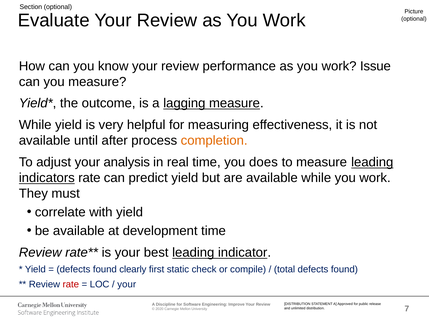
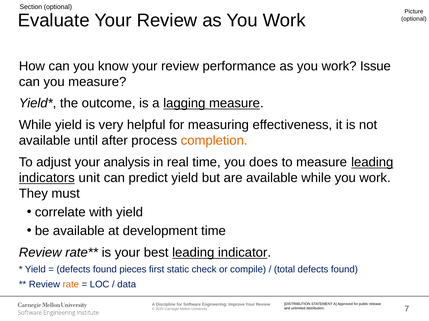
indicators rate: rate -> unit (89, 178)
clearly: clearly -> pieces (133, 270)
rate colour: red -> orange (71, 285)
your: your -> data (127, 285)
